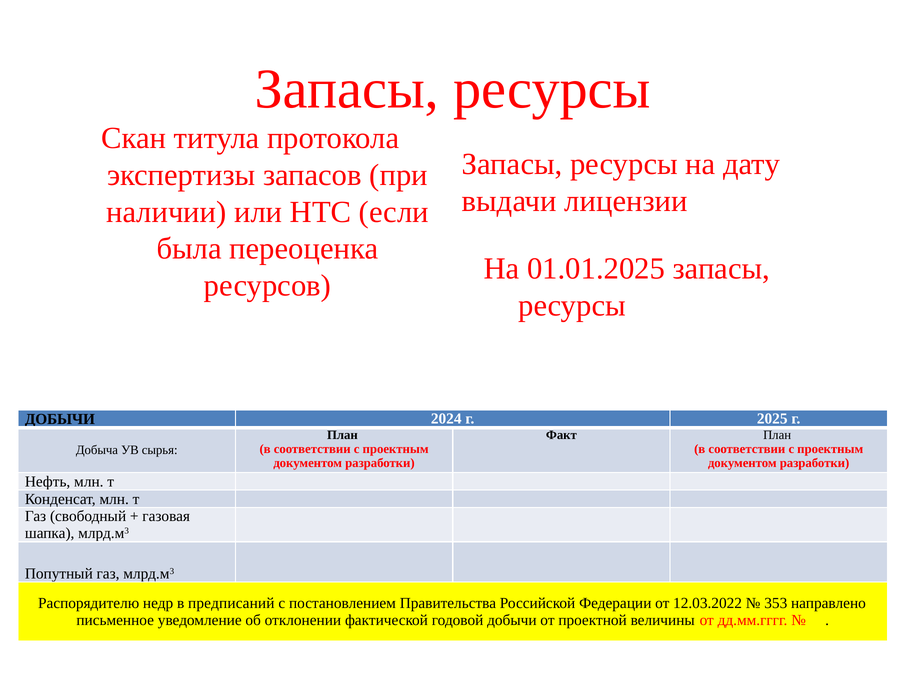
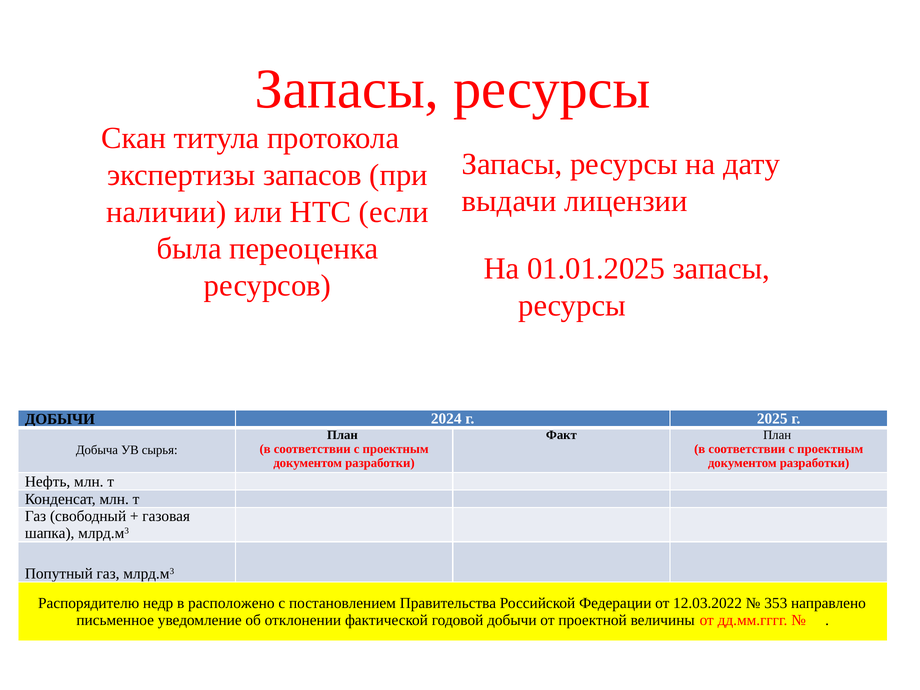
предписаний: предписаний -> расположено (231, 603)
